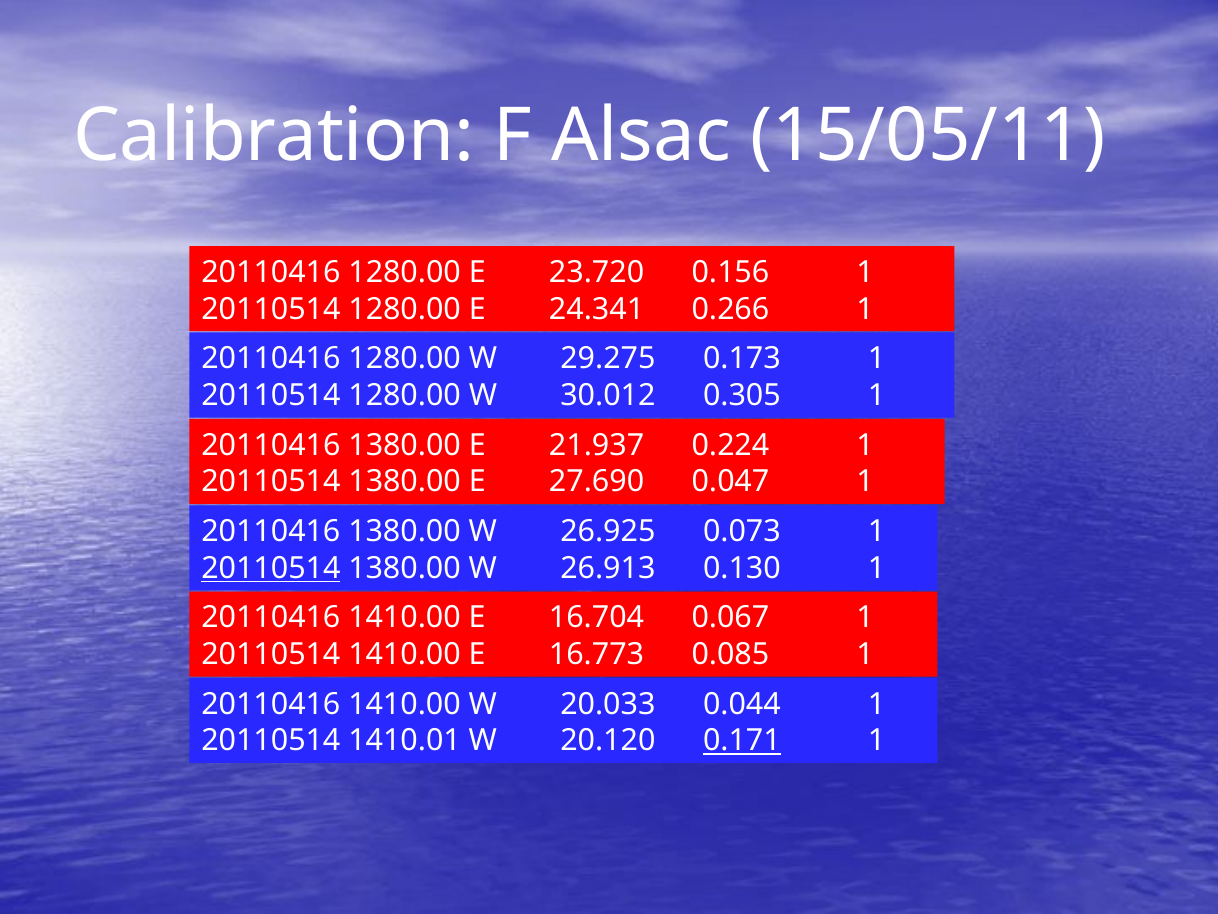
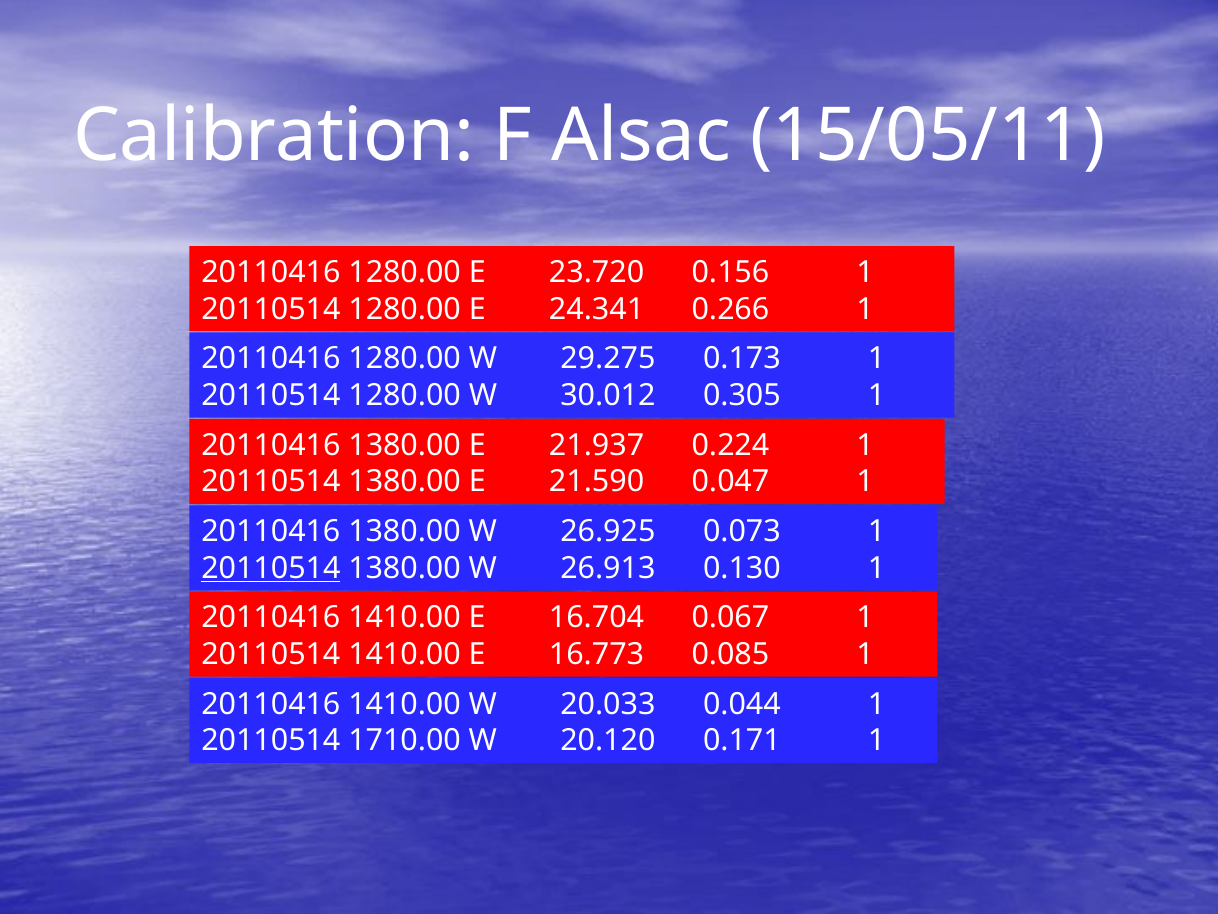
27.690: 27.690 -> 21.590 (597, 482)
1410.01: 1410.01 -> 1710.00 (405, 740)
0.171 underline: present -> none (742, 740)
